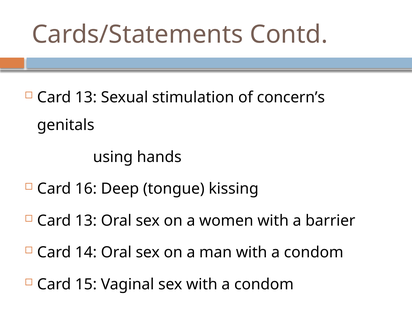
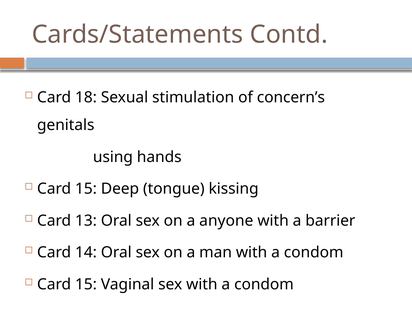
13: 13 -> 18 (86, 97)
16: 16 -> 15 (86, 189)
women: women -> anyone (226, 221)
